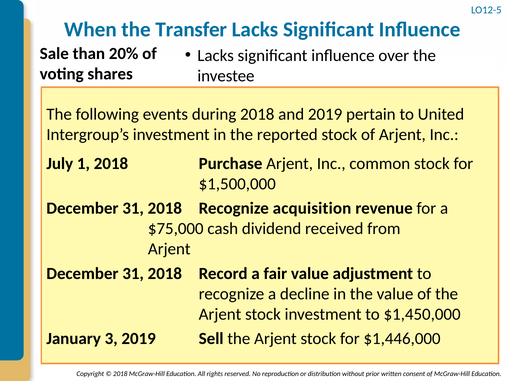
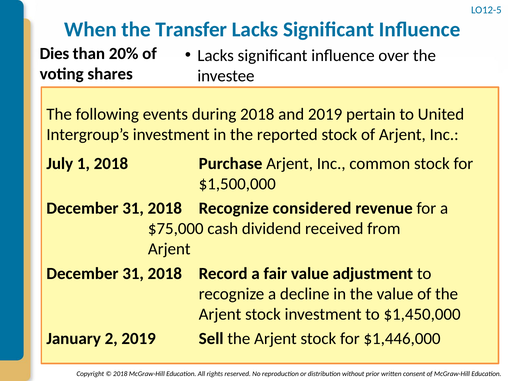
Sale: Sale -> Dies (54, 53)
acquisition: acquisition -> considered (312, 208)
3: 3 -> 2 (111, 339)
